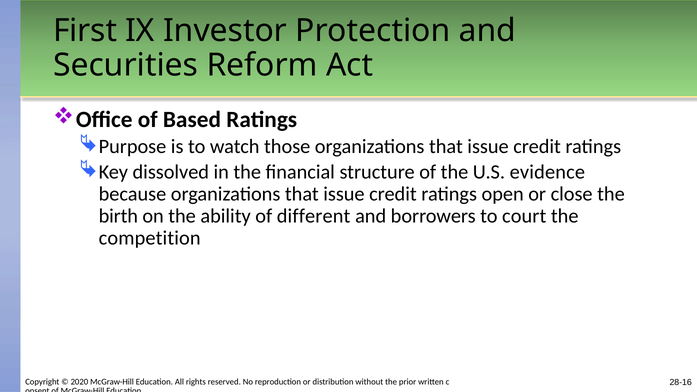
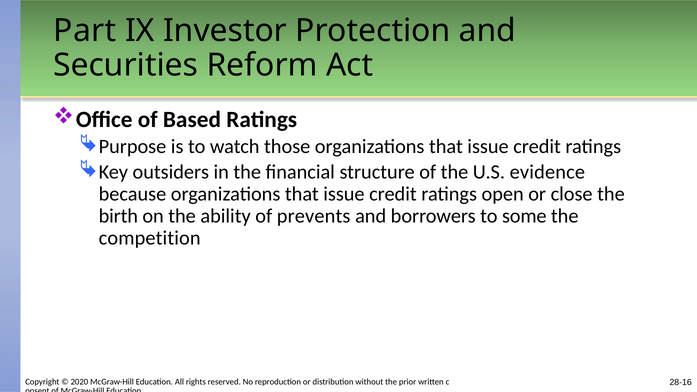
First: First -> Part (85, 31)
dissolved: dissolved -> outsiders (171, 172)
different: different -> prevents (314, 216)
court: court -> some (524, 216)
